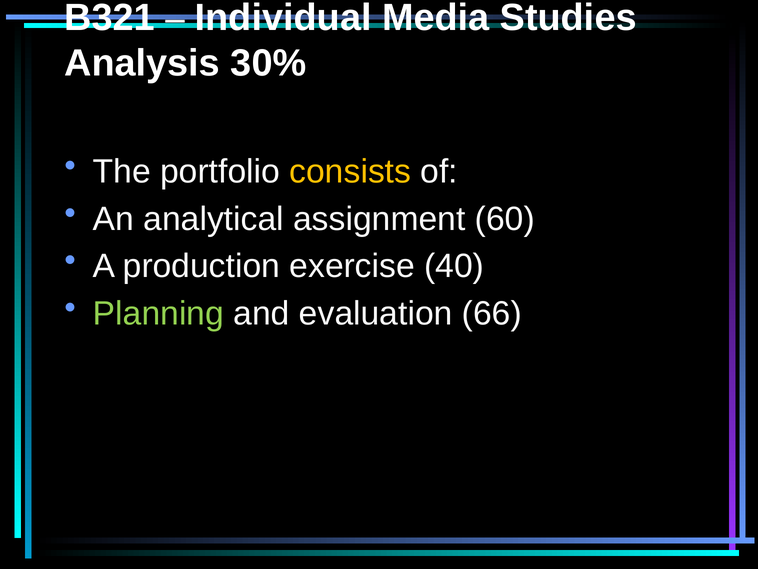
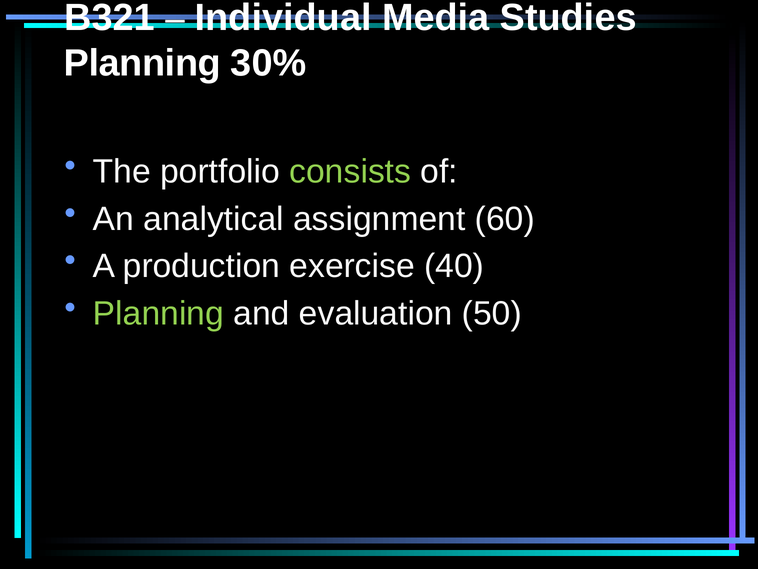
Analysis: Analysis -> Planning (142, 63)
consists colour: yellow -> light green (350, 172)
66: 66 -> 50 (492, 313)
